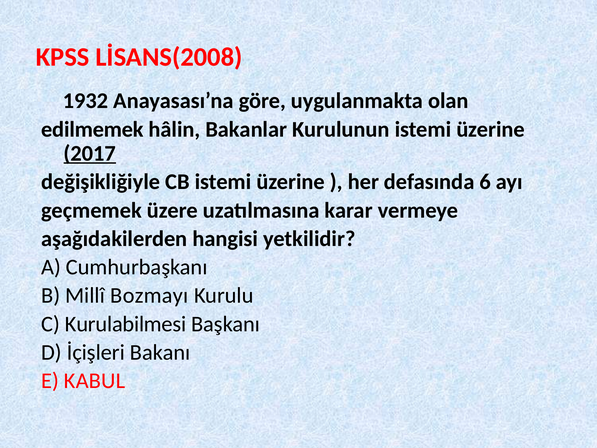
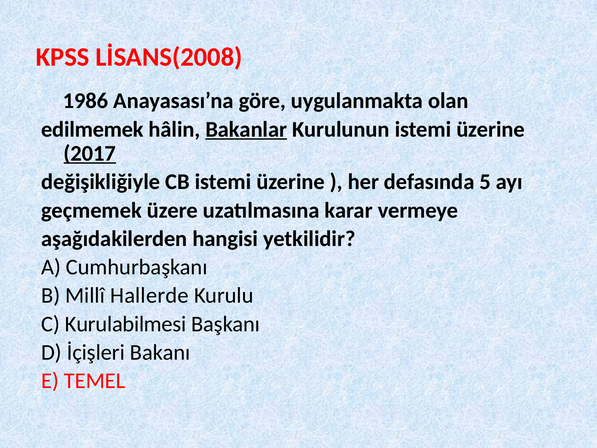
1932: 1932 -> 1986 (86, 101)
Bakanlar underline: none -> present (246, 129)
6: 6 -> 5 (485, 182)
Bozmayı: Bozmayı -> Hallerde (149, 295)
KABUL: KABUL -> TEMEL (95, 381)
